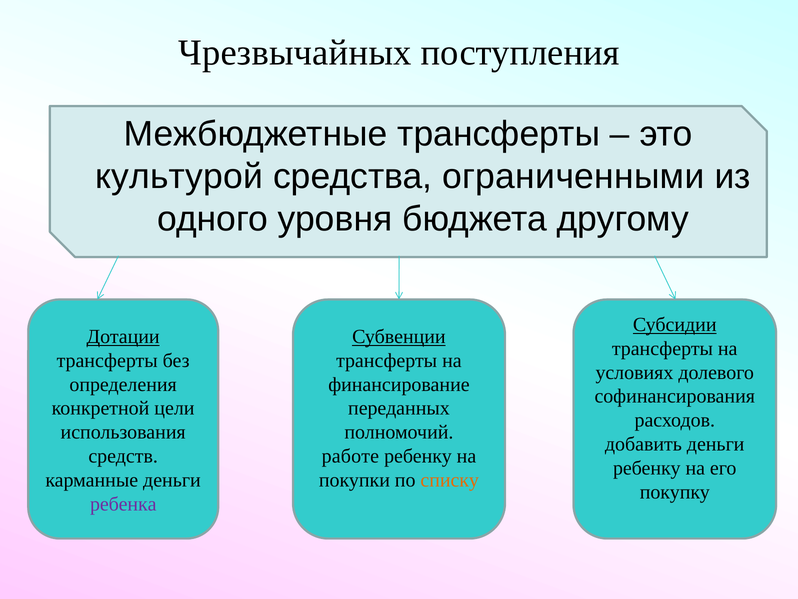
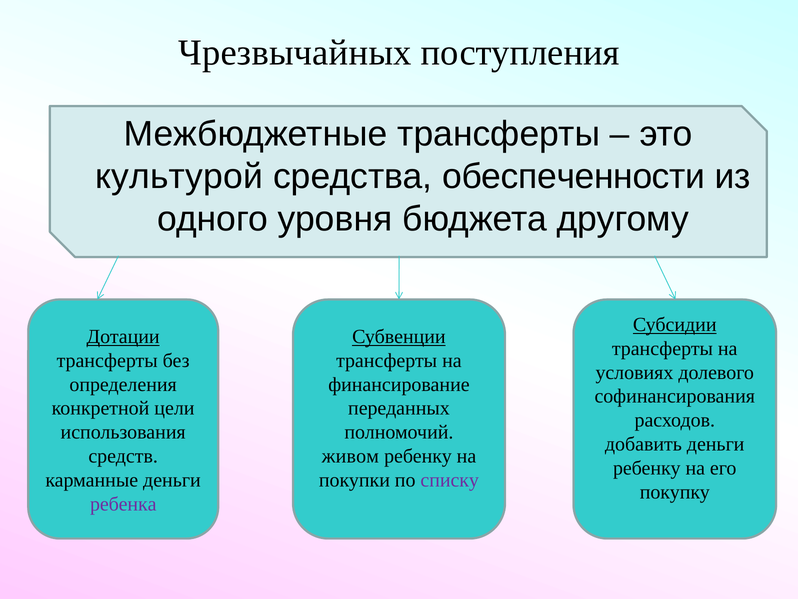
ограниченными: ограниченными -> обеспеченности (574, 176)
работе: работе -> живом (350, 456)
списку colour: orange -> purple (450, 480)
